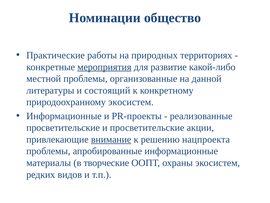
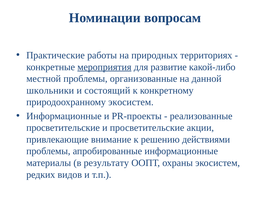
общество: общество -> вопросам (173, 18)
литературы: литературы -> школьники (50, 90)
внимание underline: present -> none (111, 139)
нацпроекта: нацпроекта -> действиями (206, 139)
творческие: творческие -> результату (106, 162)
